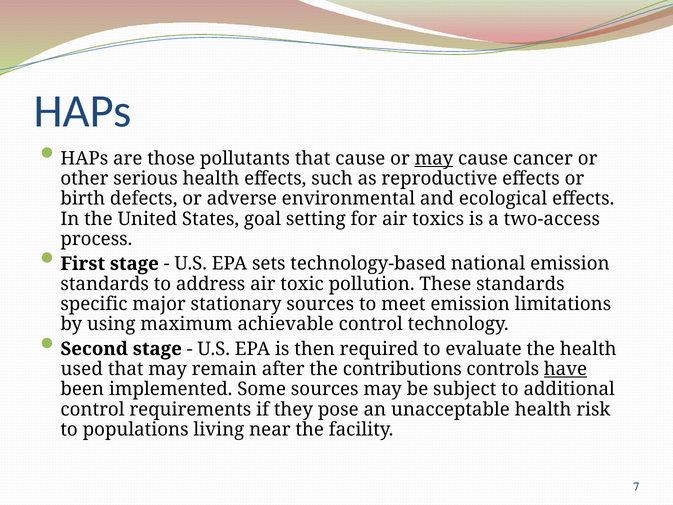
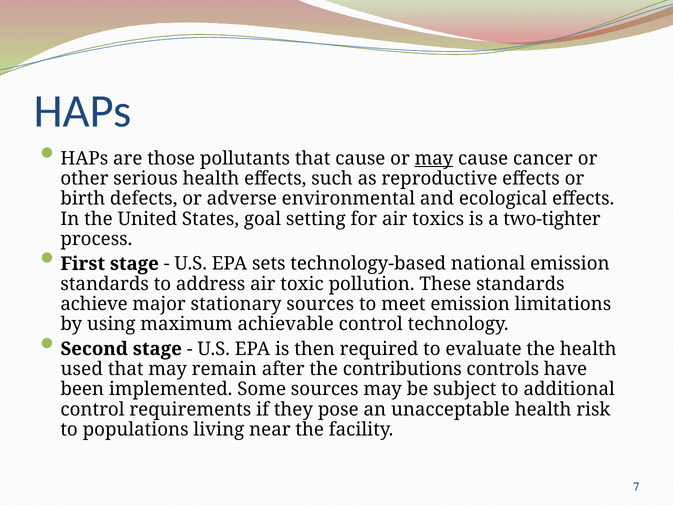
two-access: two-access -> two-tighter (552, 219)
specific: specific -> achieve (94, 304)
have underline: present -> none (565, 369)
